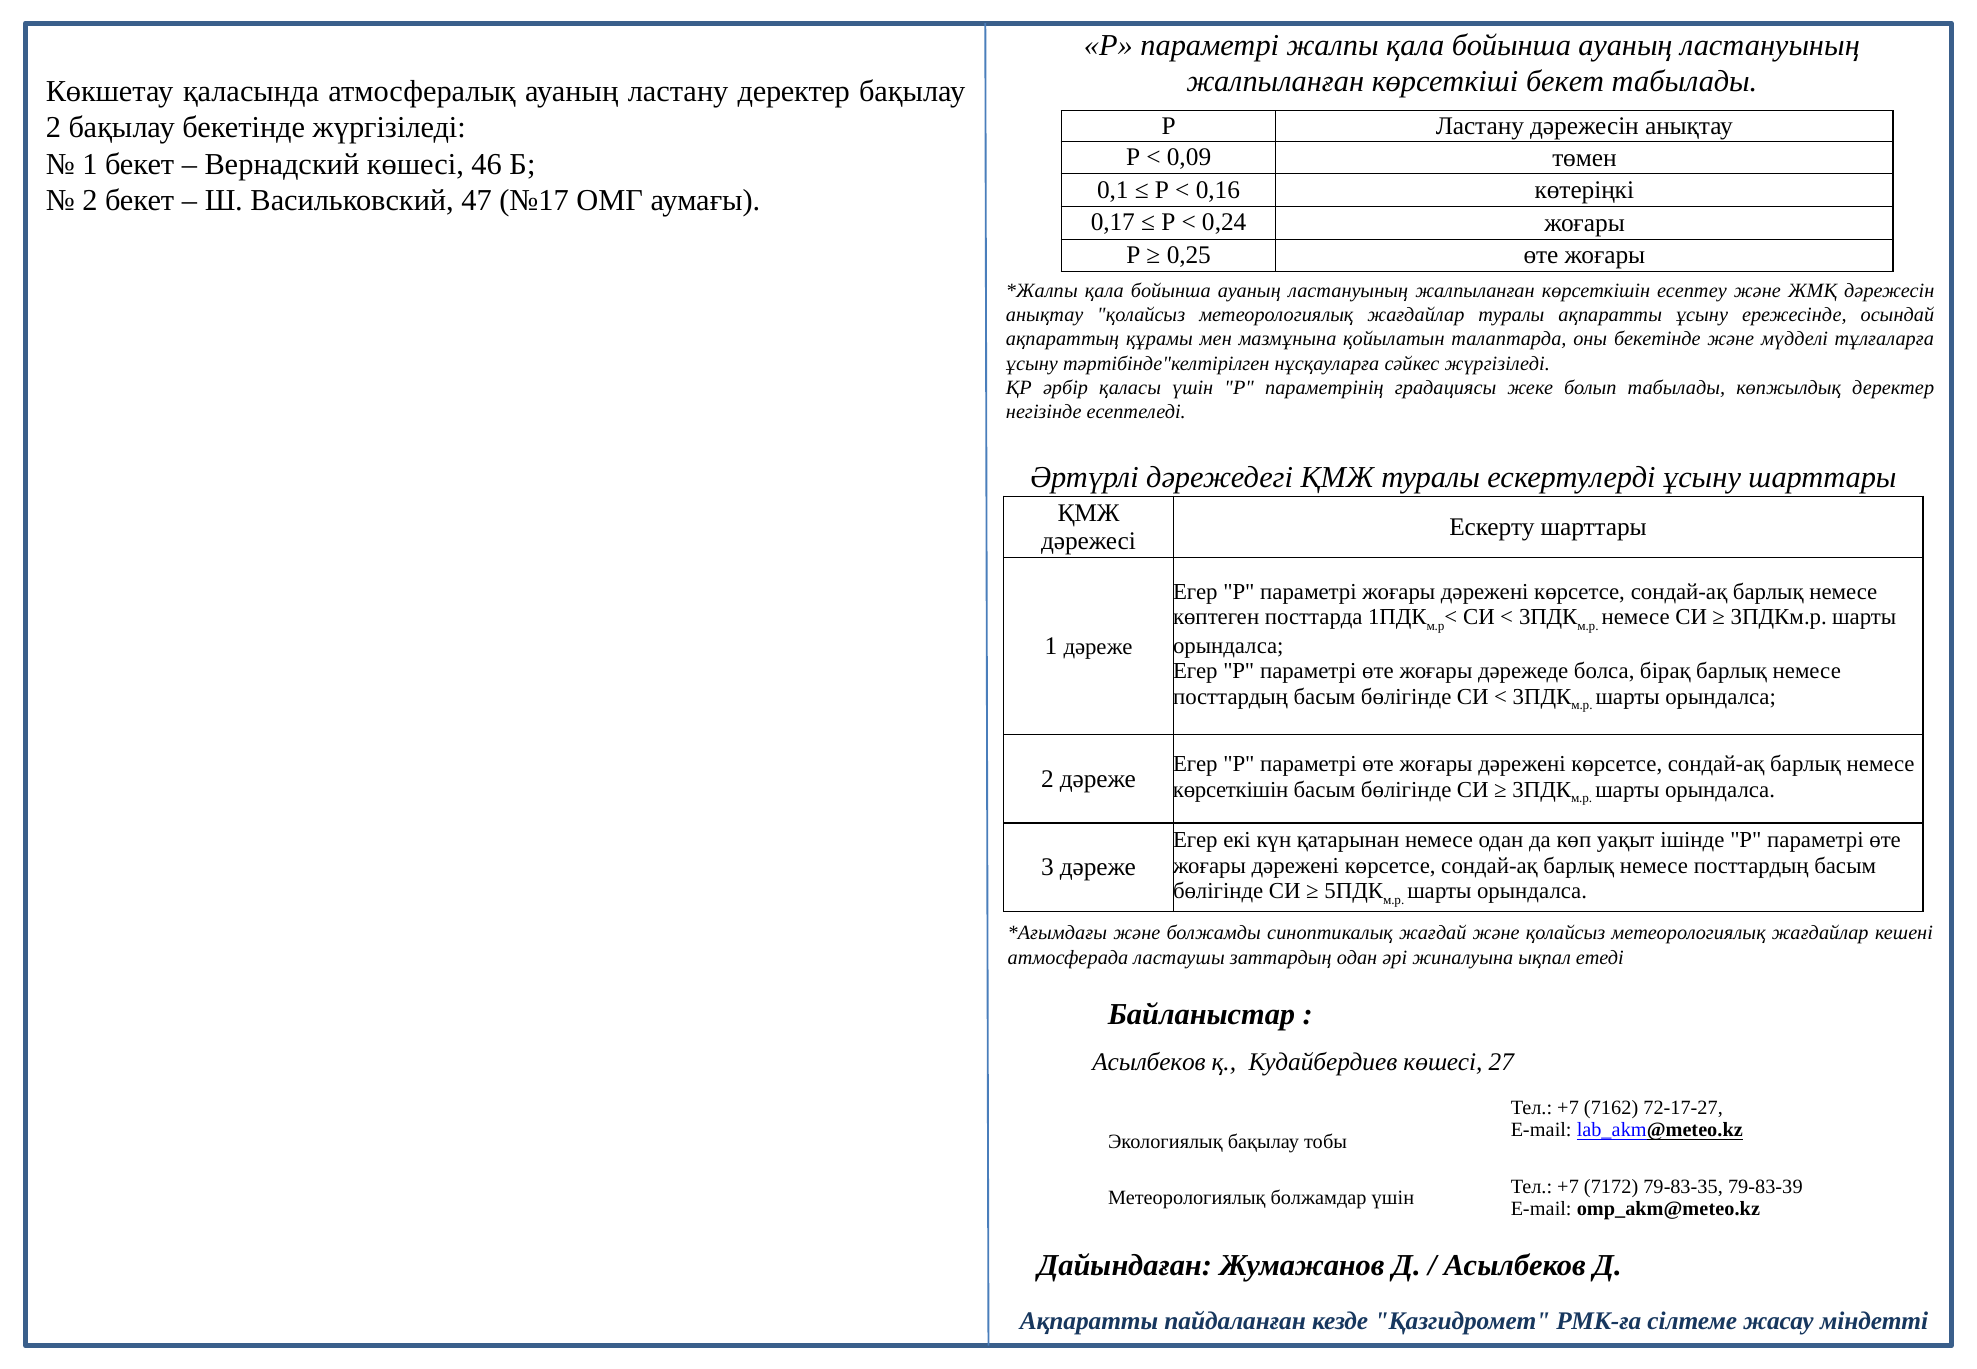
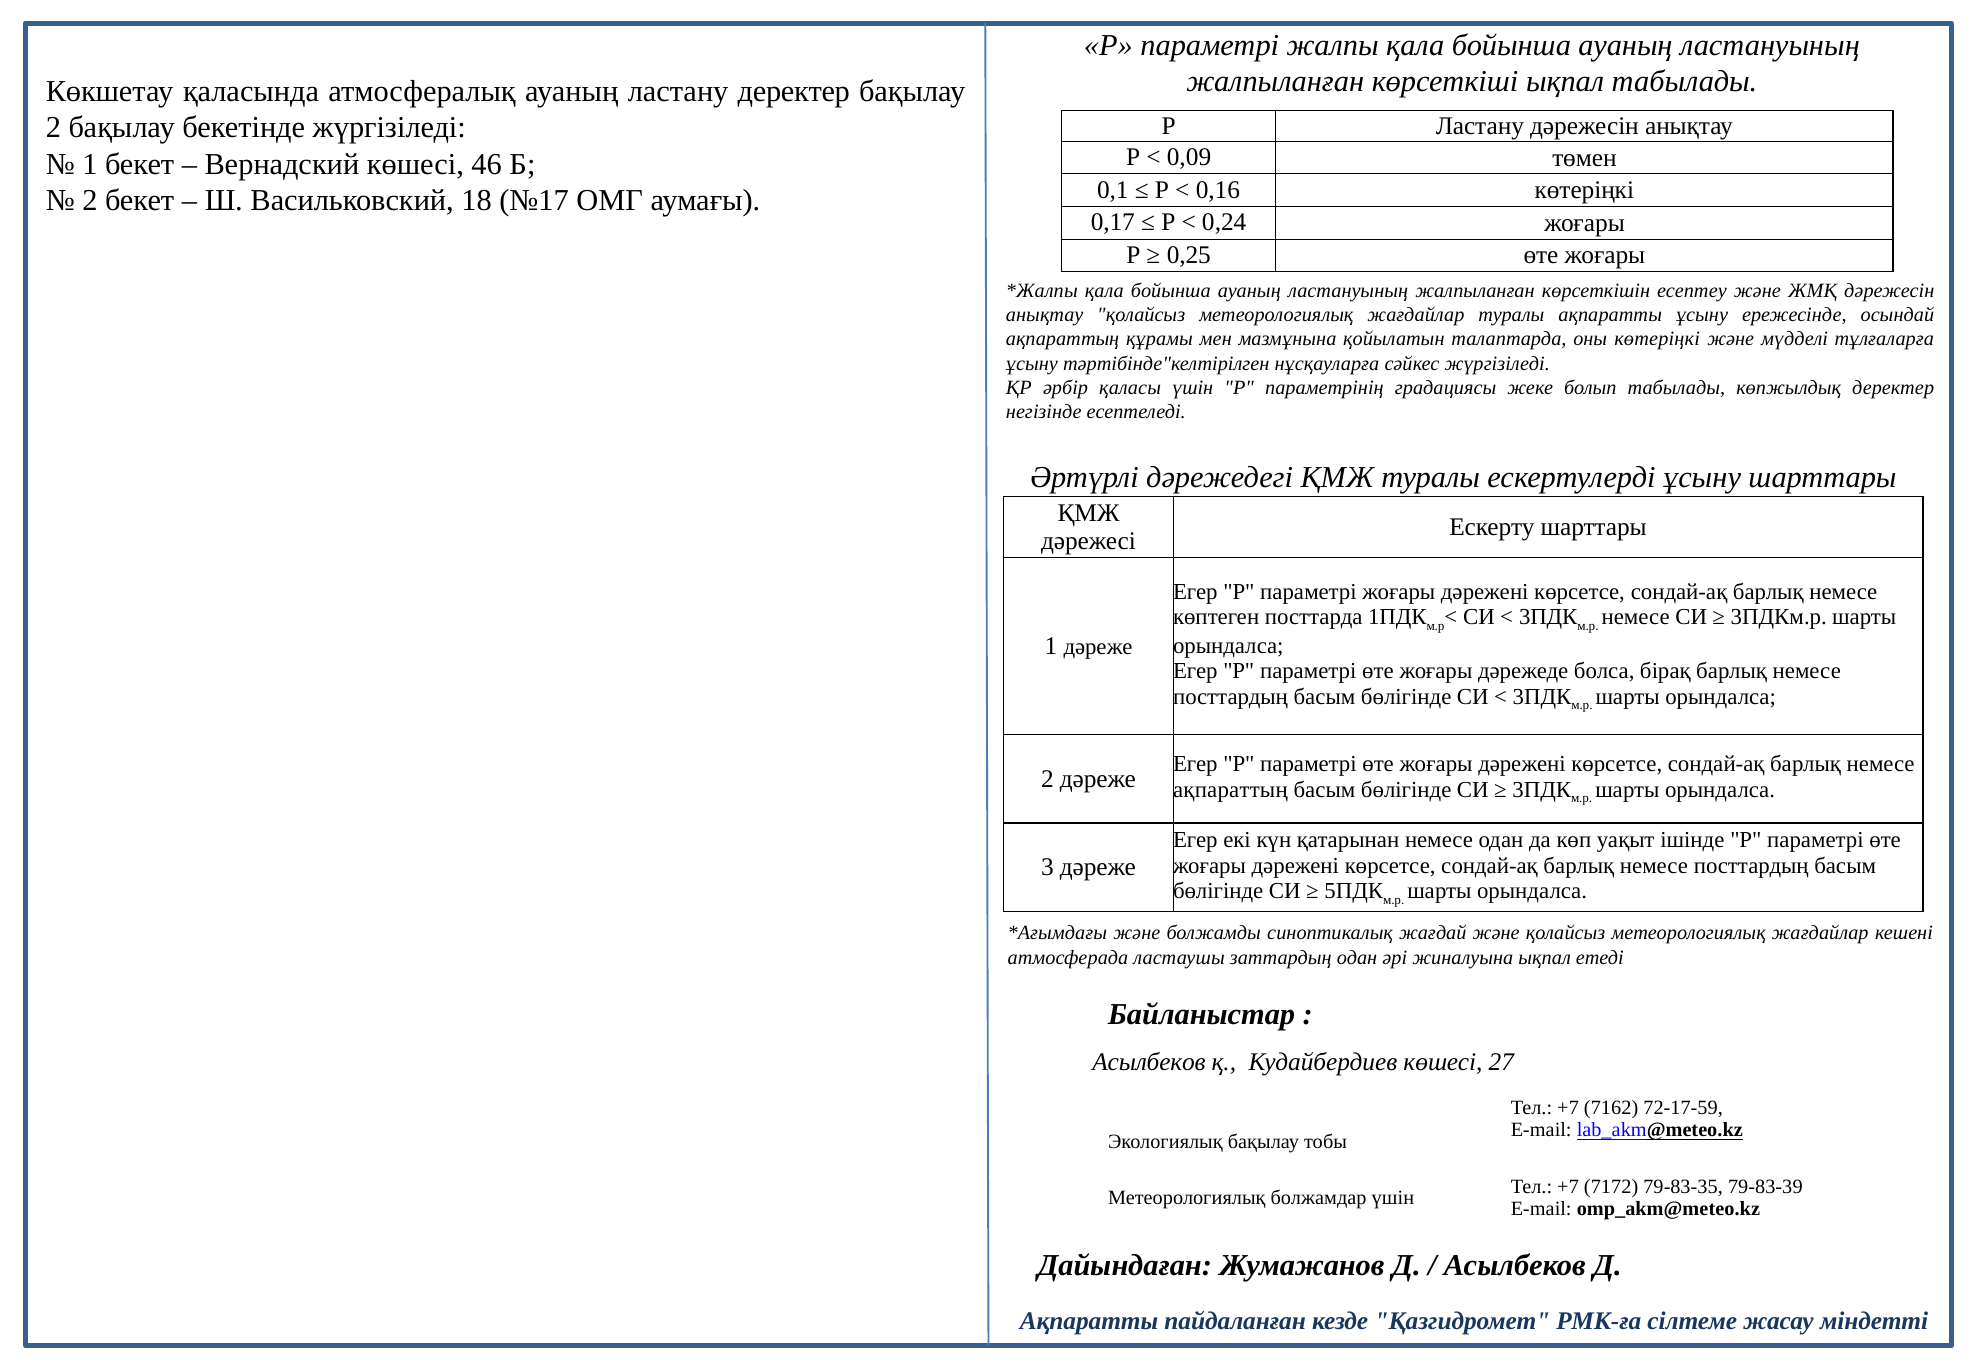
көрсеткіші бекет: бекет -> ықпал (1565, 82)
47: 47 -> 18 (477, 201)
оны бекетінде: бекетінде -> көтеріңкі (1657, 339)
көрсеткішін: көрсеткішін -> ақпараттың (1230, 790)
72-17-27: 72-17-27 -> 72-17-59 (1683, 1107)
